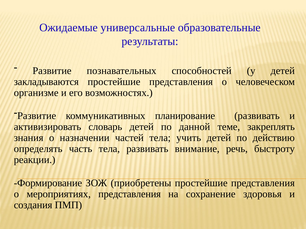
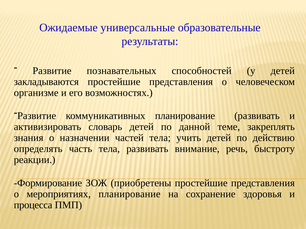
мероприятиях представления: представления -> планирование (129, 194)
создания: создания -> процесса (33, 205)
